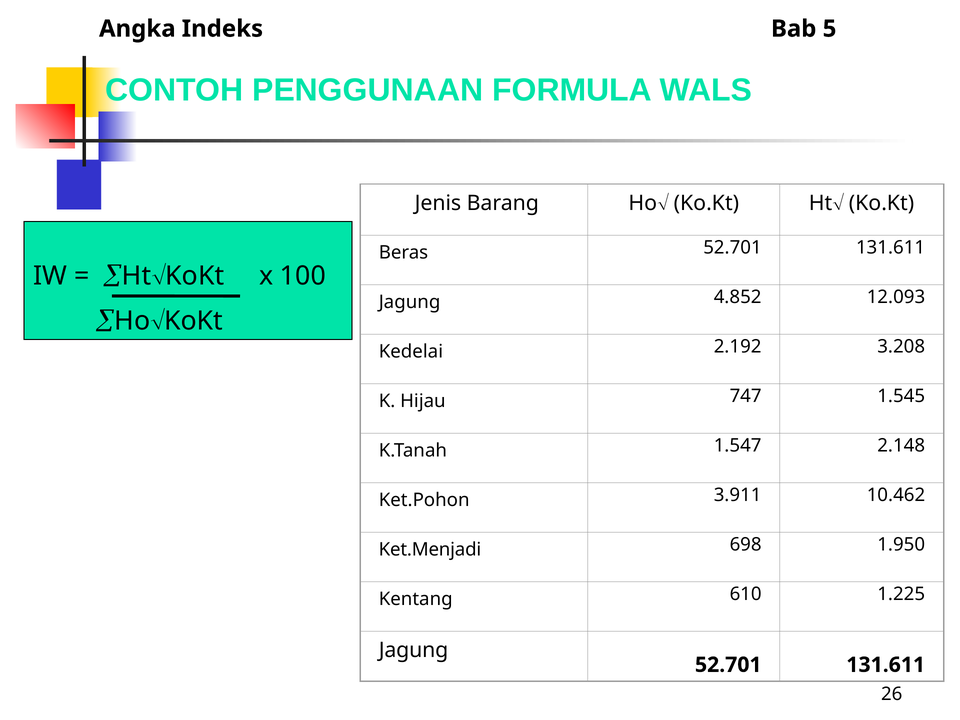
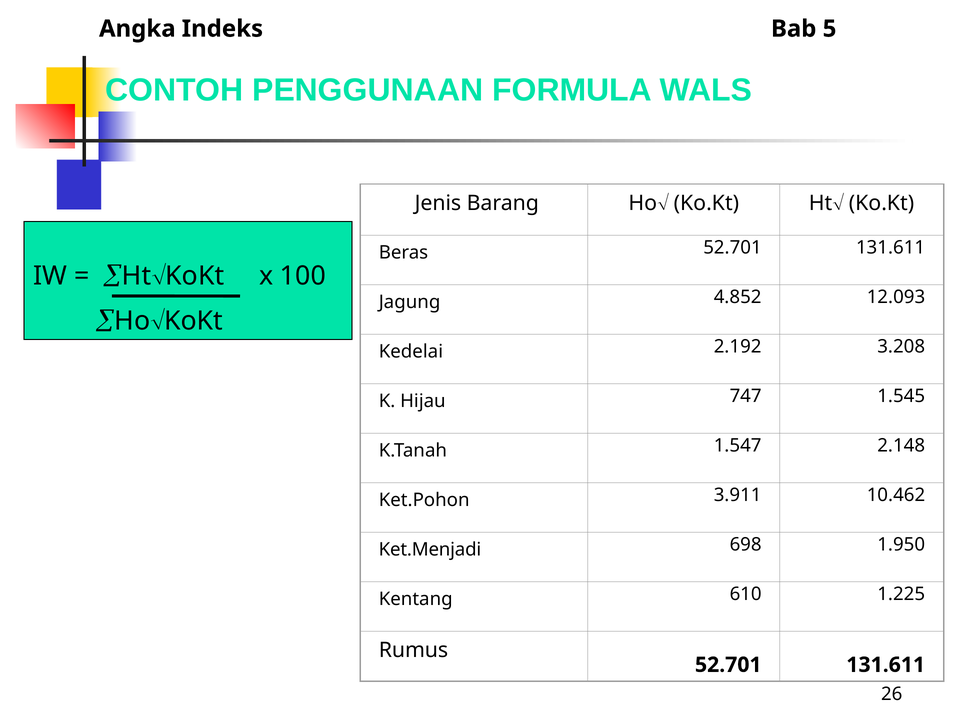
Jagung: Jagung -> Rumus (413, 650)
